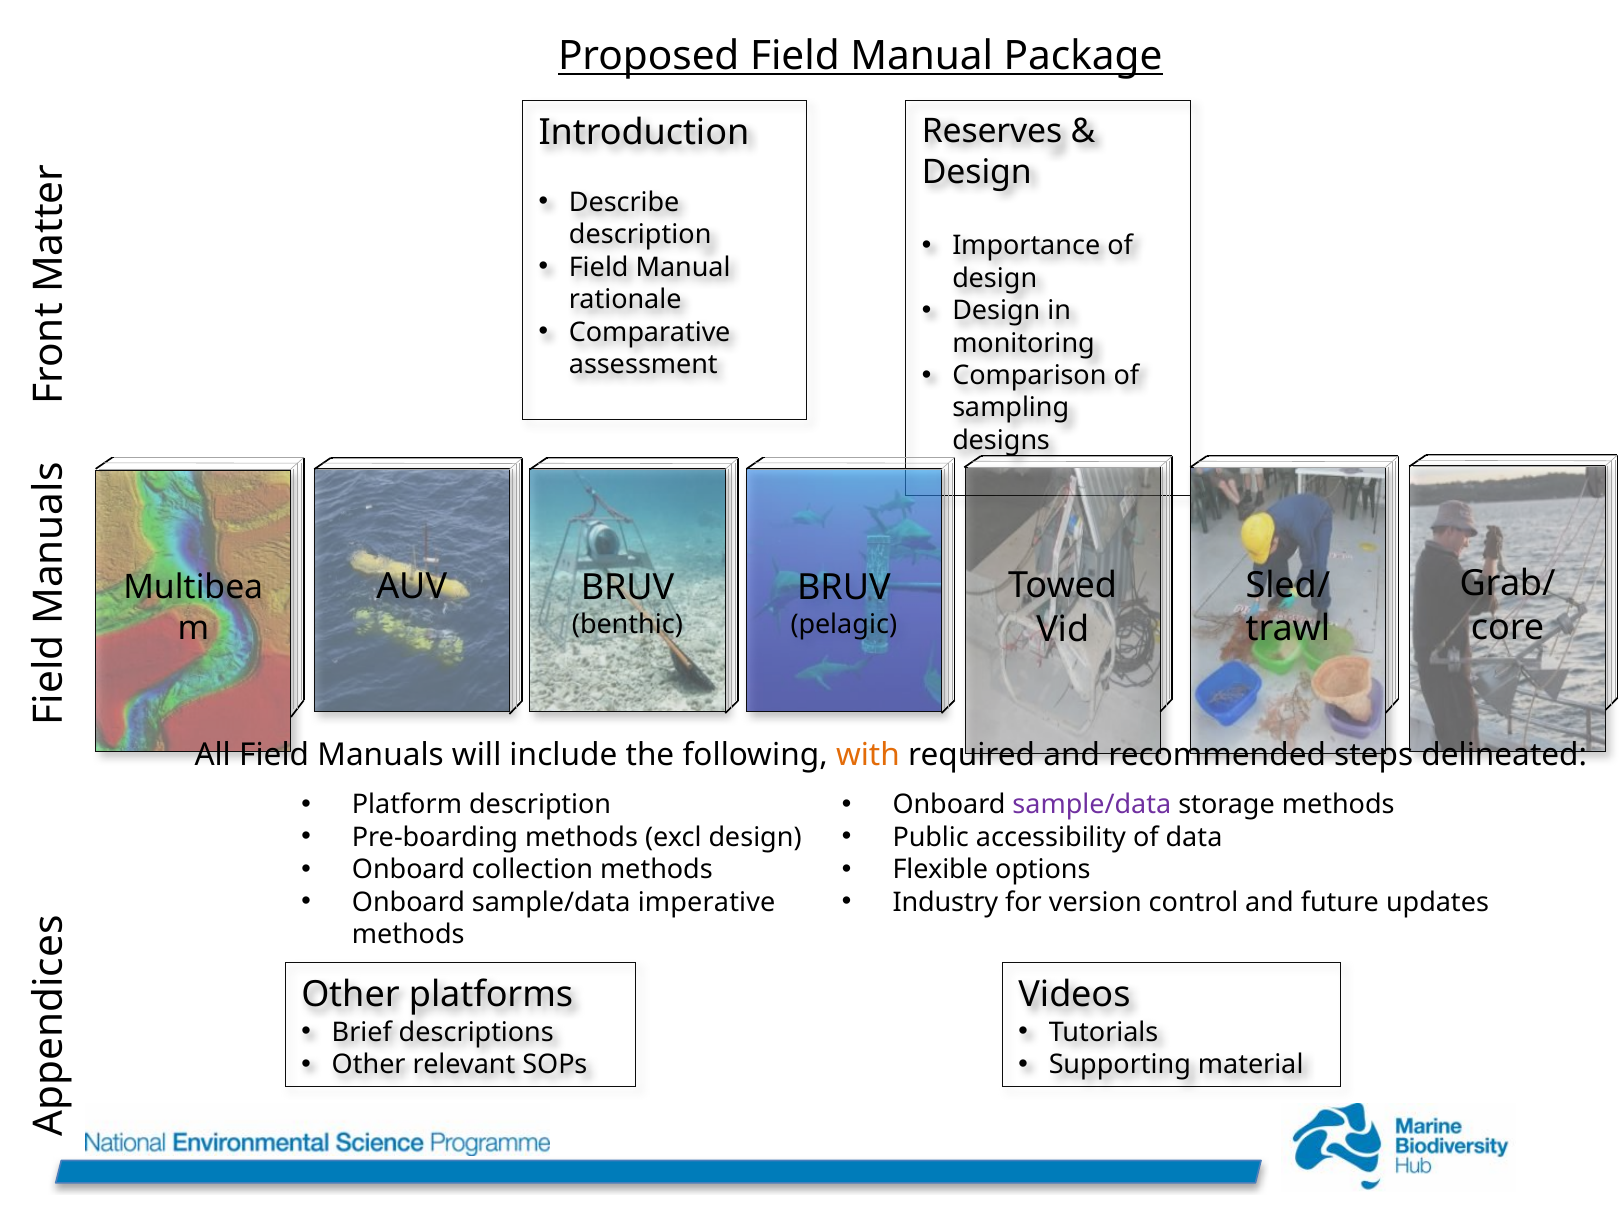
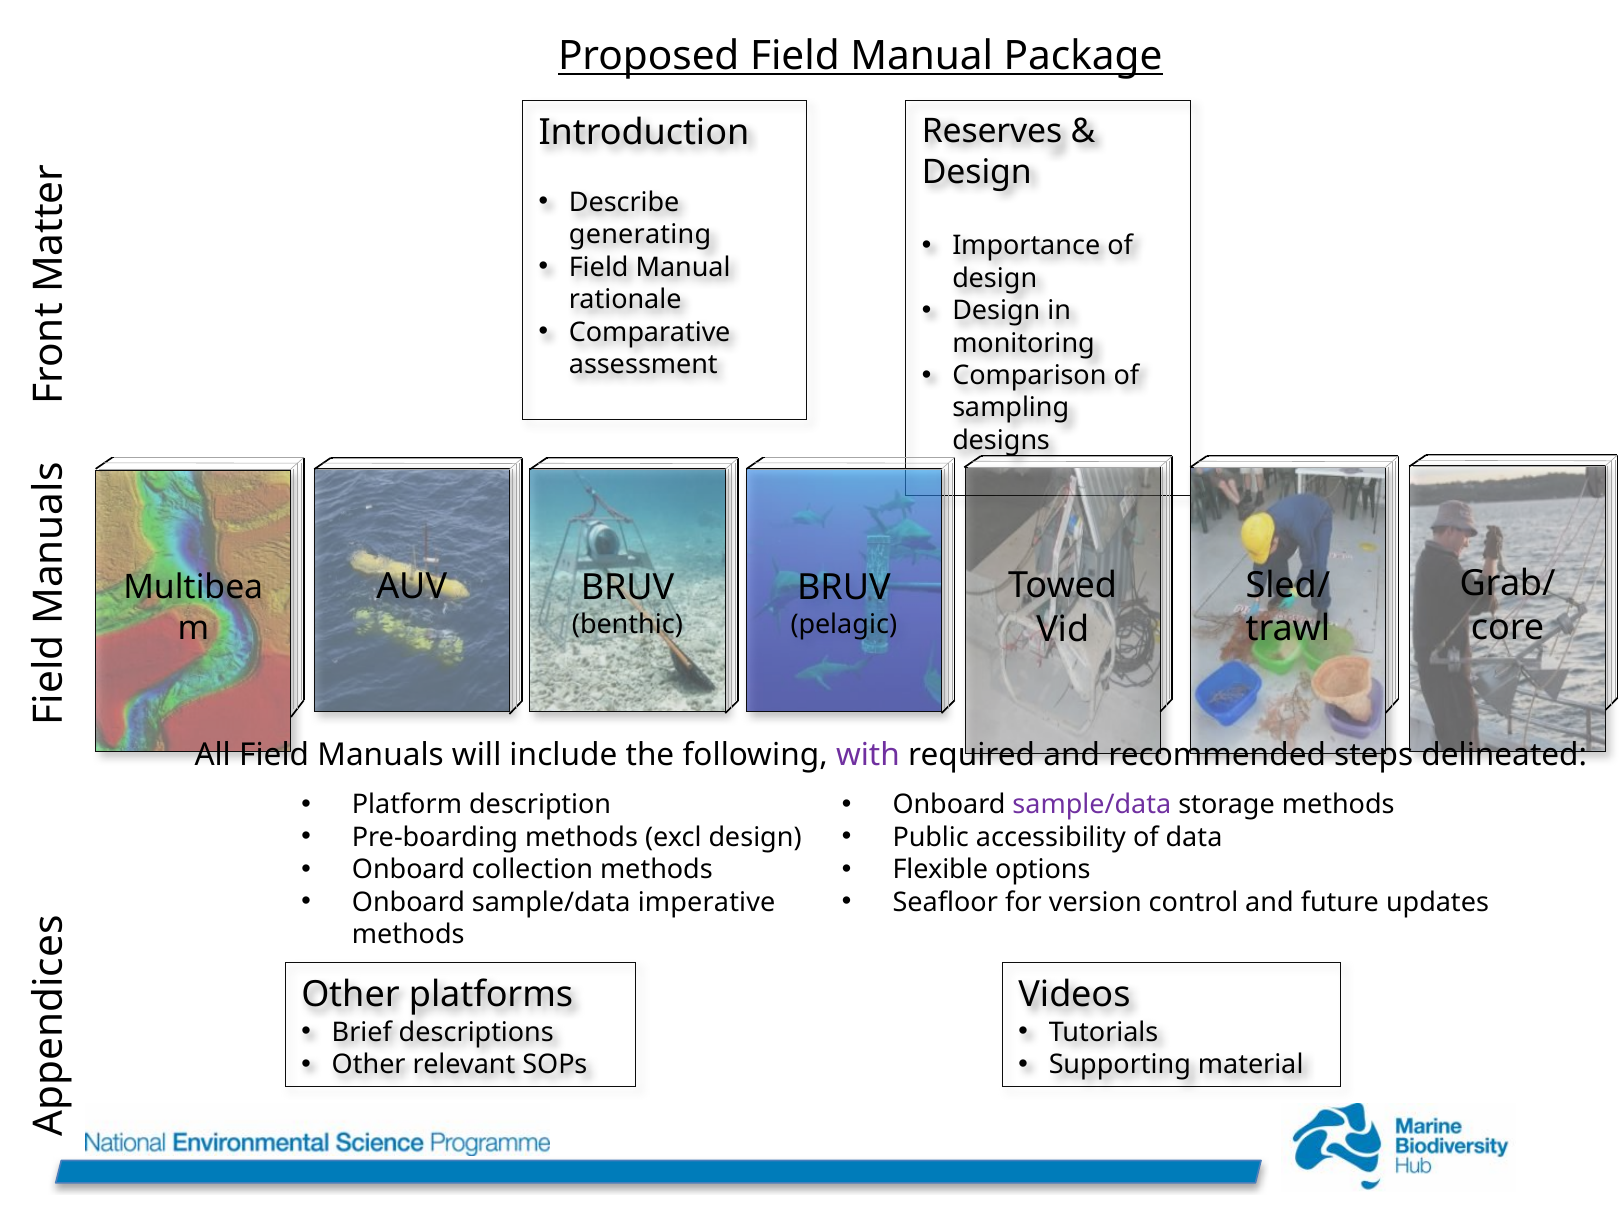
description: description -> generating (640, 235)
with colour: orange -> purple (868, 755)
Industry: Industry -> Seafloor (945, 902)
